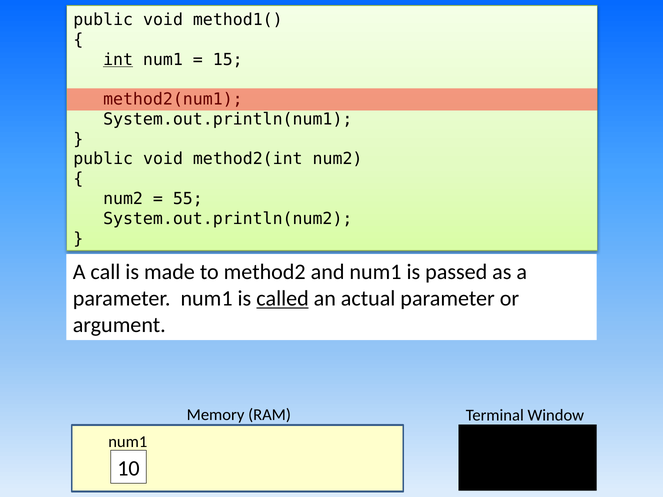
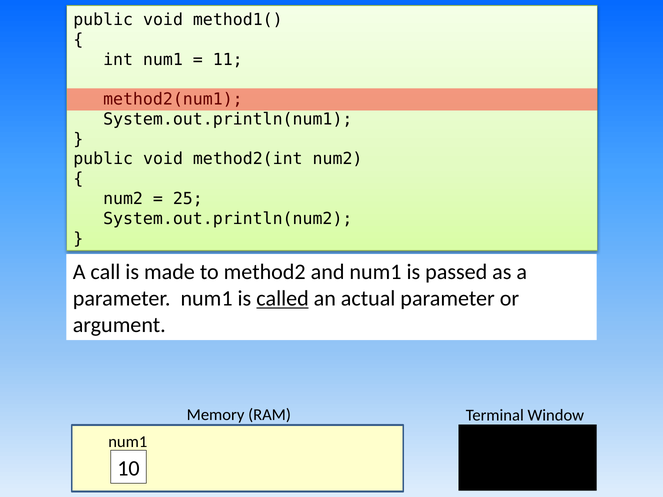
int underline: present -> none (118, 60)
15: 15 -> 11 (228, 60)
55: 55 -> 25 (188, 199)
